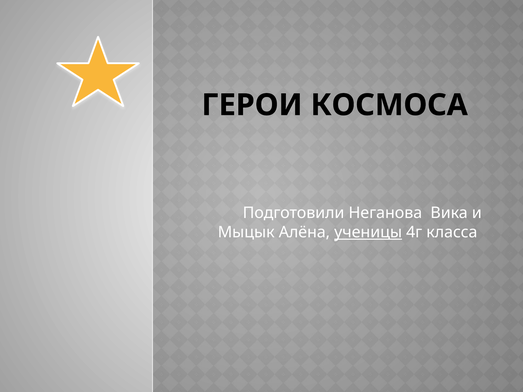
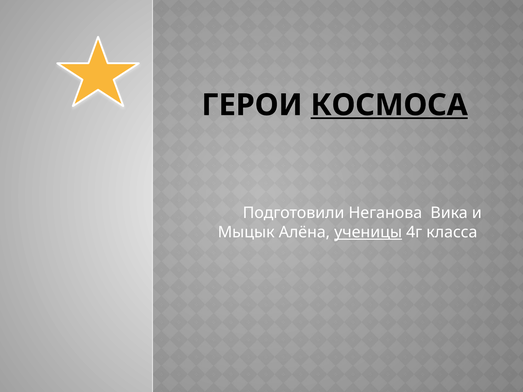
КОСМОСА underline: none -> present (389, 105)
